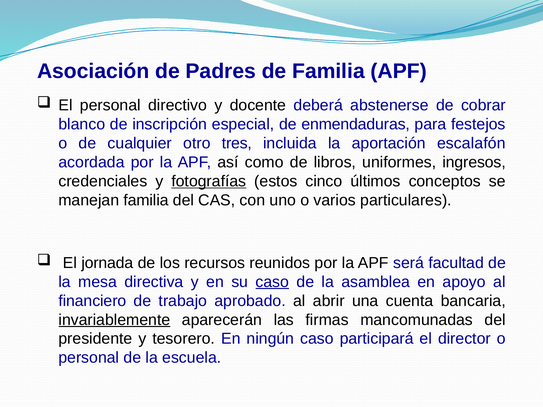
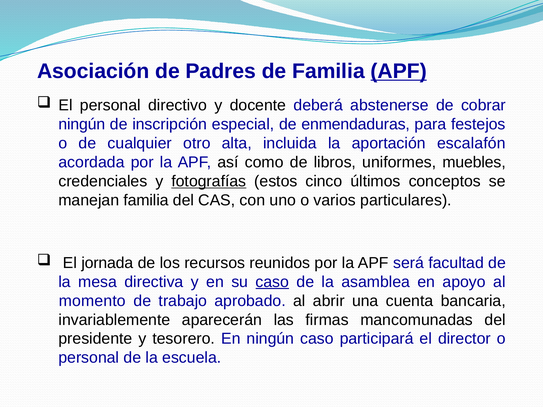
APF underline: none -> present (399, 71)
blanco: blanco -> ningún (82, 124)
tres: tres -> alta (237, 143)
ingresos: ingresos -> muebles (474, 162)
financiero: financiero -> momento (92, 301)
invariablemente underline: present -> none (114, 320)
